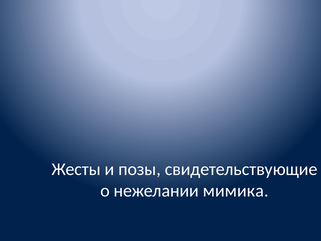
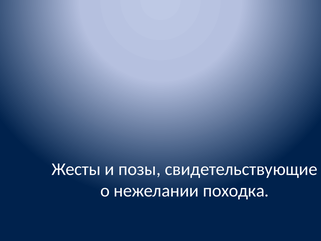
мимика: мимика -> походка (236, 191)
